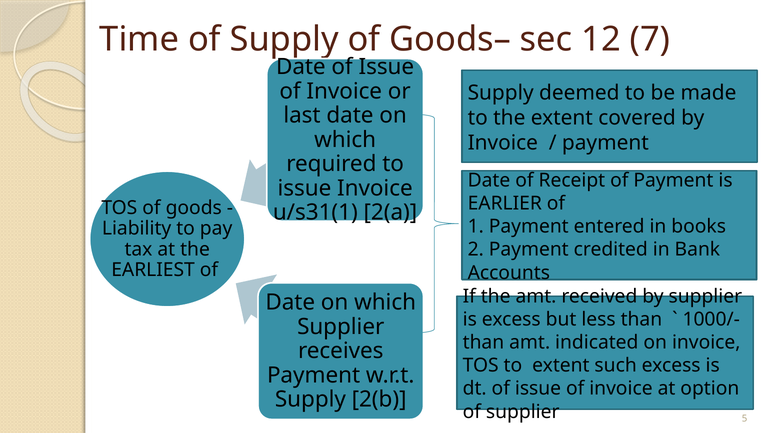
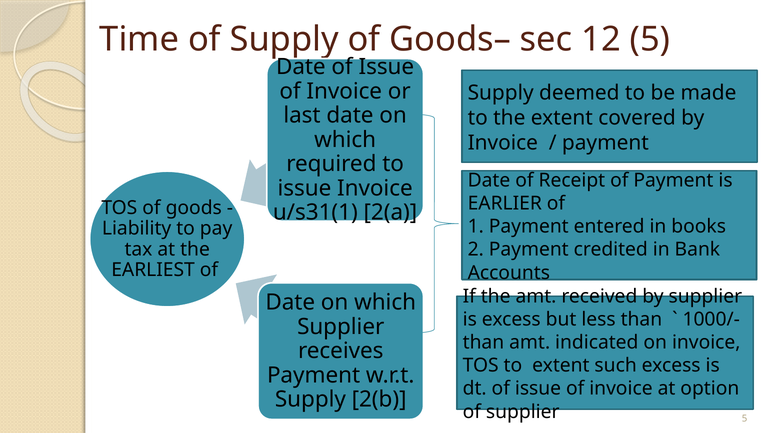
12 7: 7 -> 5 (650, 39)
